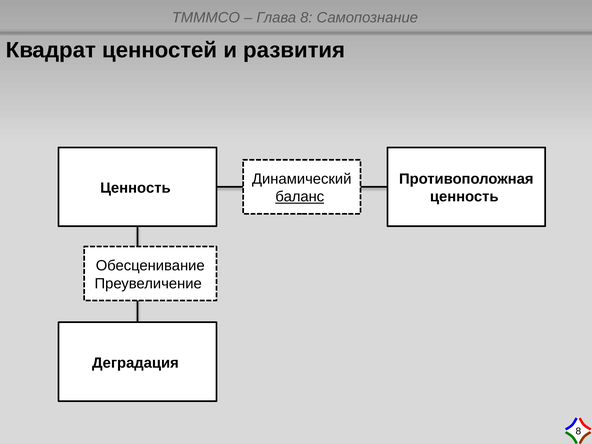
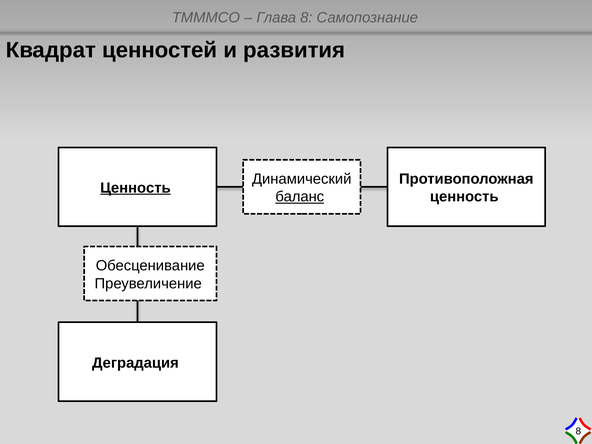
Ценность underline: none -> present (135, 188)
